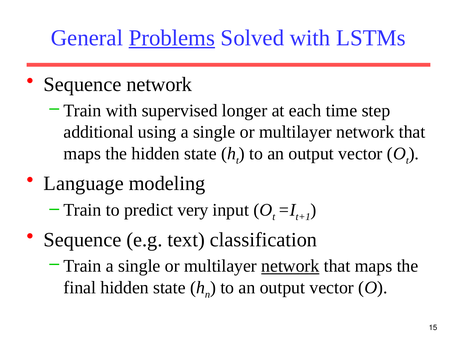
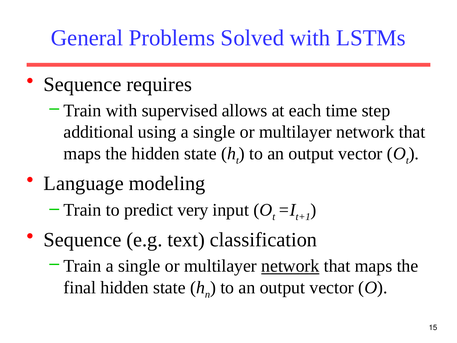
Problems underline: present -> none (172, 38)
Sequence network: network -> requires (159, 84)
longer: longer -> allows (245, 111)
